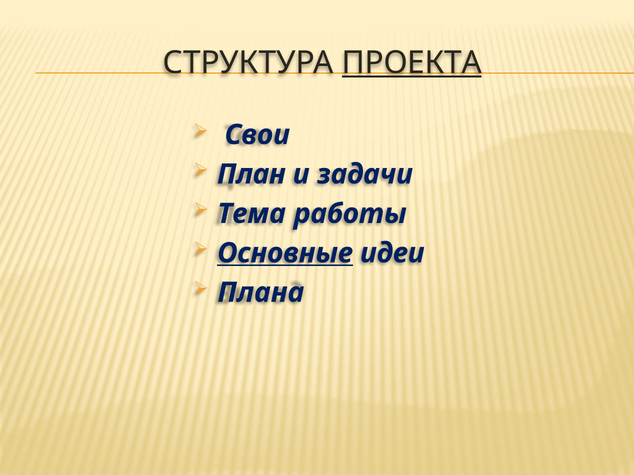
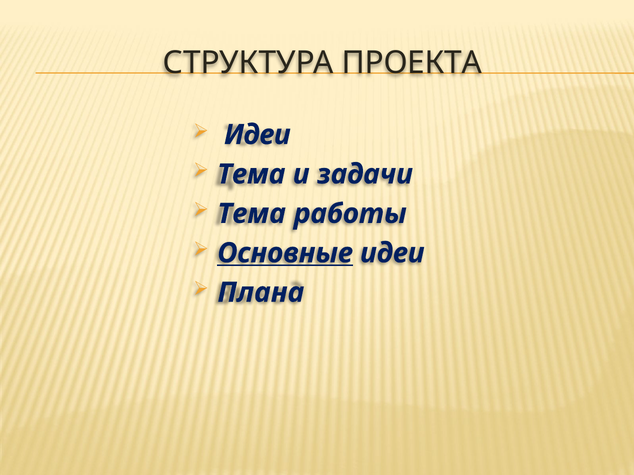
ПРОЕКТА underline: present -> none (412, 63)
Свои: Свои -> Идеи (257, 135)
План: План -> Тема (251, 174)
